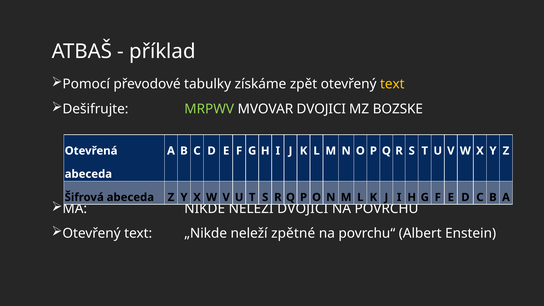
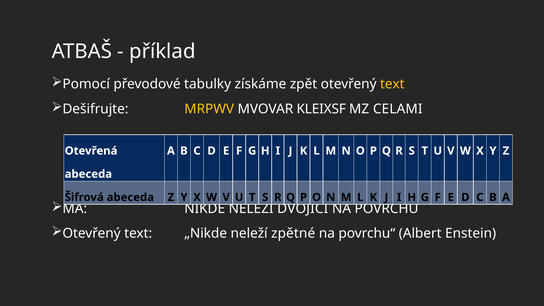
MRPWV colour: light green -> yellow (209, 109)
MVOVAR DVOJICI: DVOJICI -> KLEIXSF (321, 109)
BOZSKE: BOZSKE -> CELAMI (398, 109)
